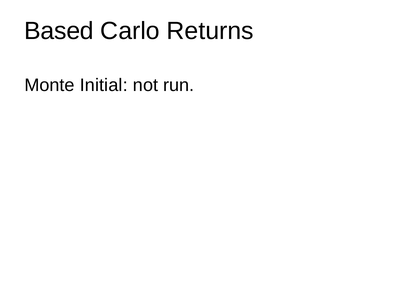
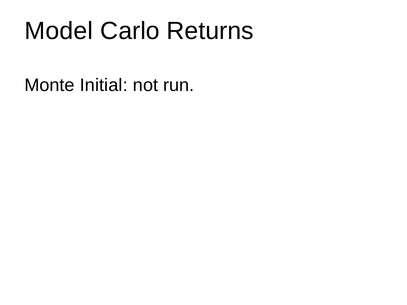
Based: Based -> Model (59, 31)
